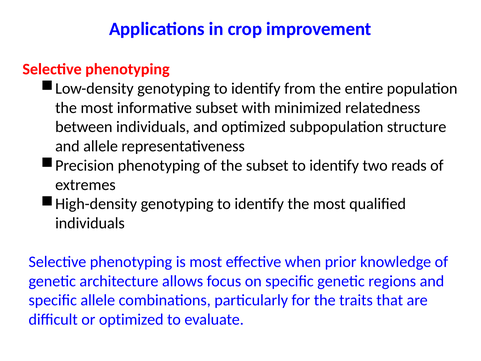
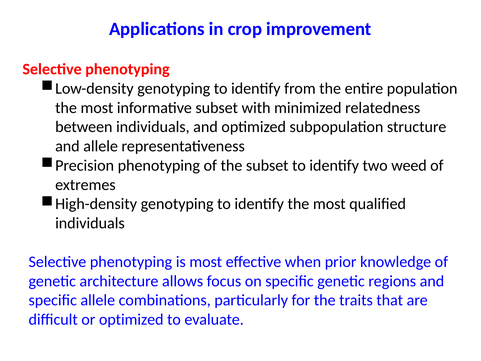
reads: reads -> weed (409, 165)
